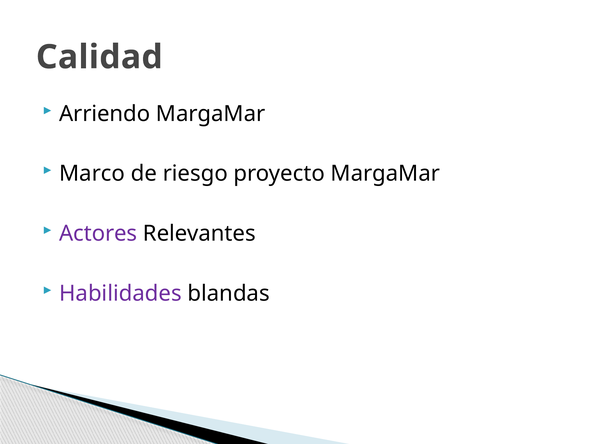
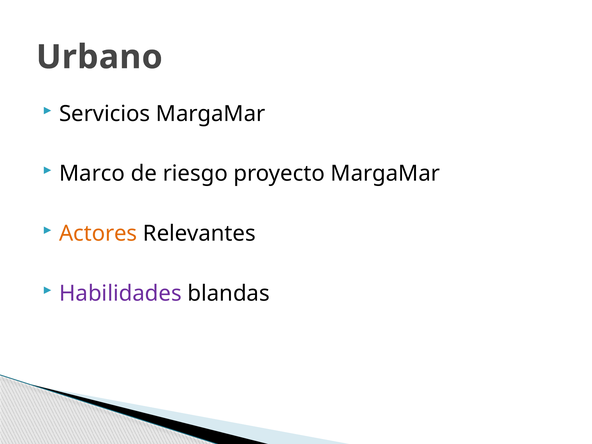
Calidad: Calidad -> Urbano (99, 57)
Arriendo: Arriendo -> Servicios (105, 114)
Actores colour: purple -> orange (98, 234)
